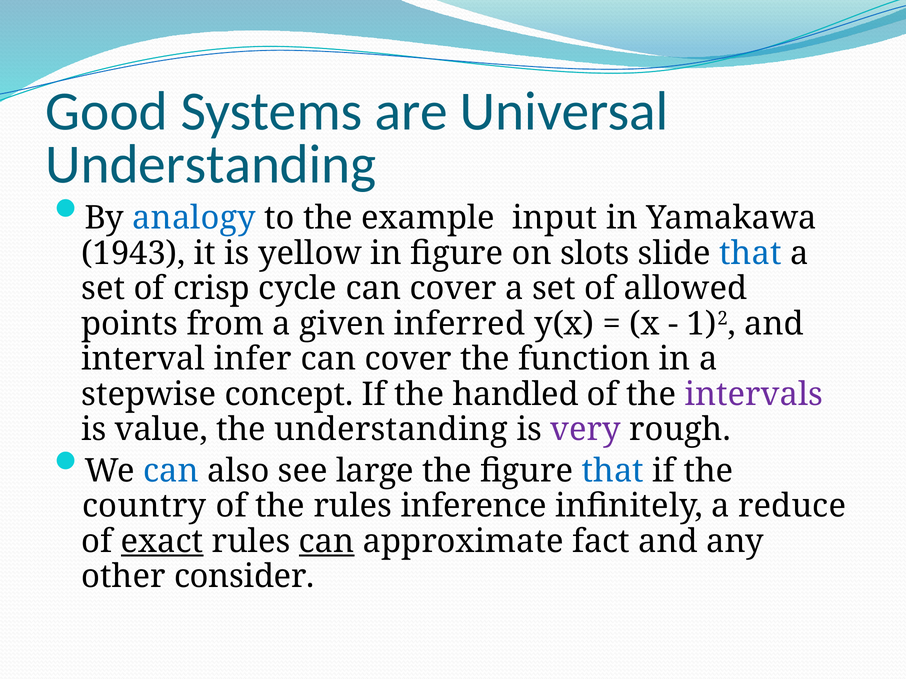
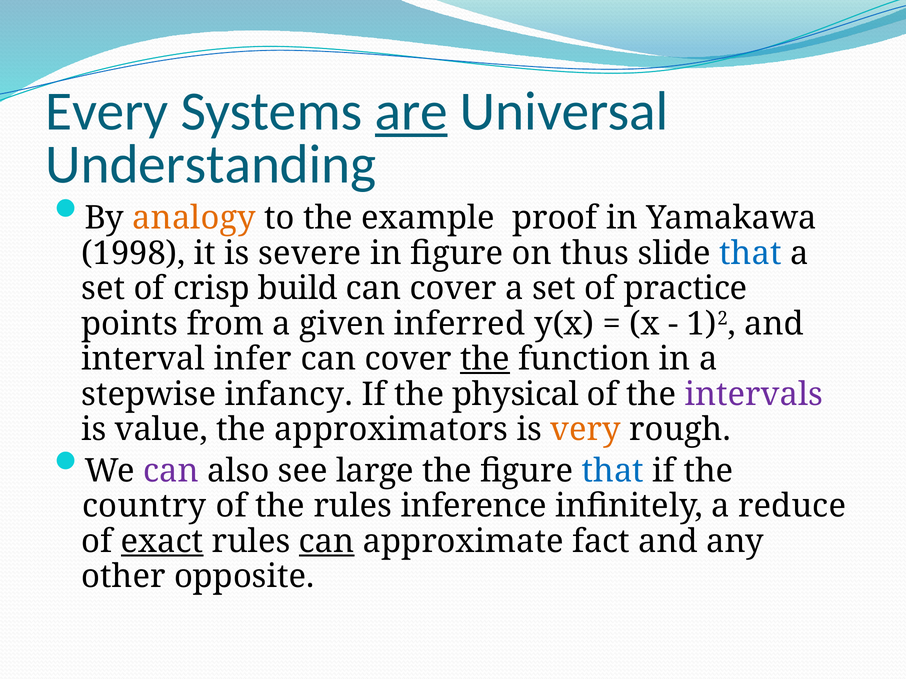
Good: Good -> Every (107, 112)
are underline: none -> present (411, 112)
analogy colour: blue -> orange (194, 218)
input: input -> proof (555, 218)
1943: 1943 -> 1998 (133, 253)
yellow: yellow -> severe (310, 253)
slots: slots -> thus (595, 253)
cycle: cycle -> build (298, 289)
allowed: allowed -> practice (686, 289)
the underline: none -> present (485, 359)
concept: concept -> infancy (289, 395)
handled: handled -> physical (516, 395)
the understanding: understanding -> approximators (391, 430)
very colour: purple -> orange (586, 430)
can colour: blue -> purple (171, 471)
consider: consider -> opposite (244, 577)
